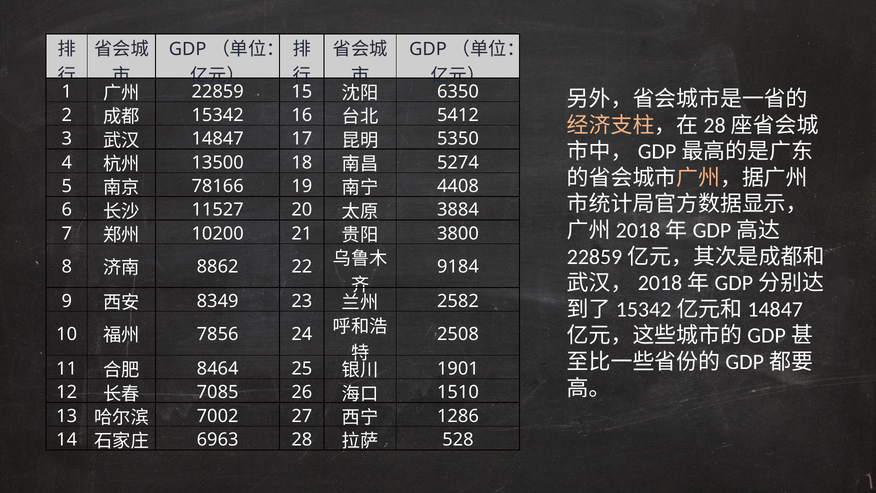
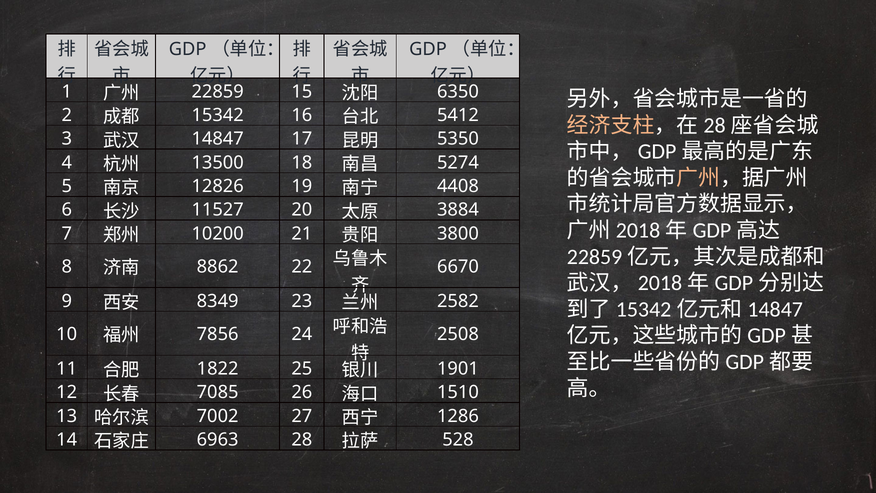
78166: 78166 -> 12826 (218, 186)
9184: 9184 -> 6670 (458, 267)
8464: 8464 -> 1822 (218, 369)
